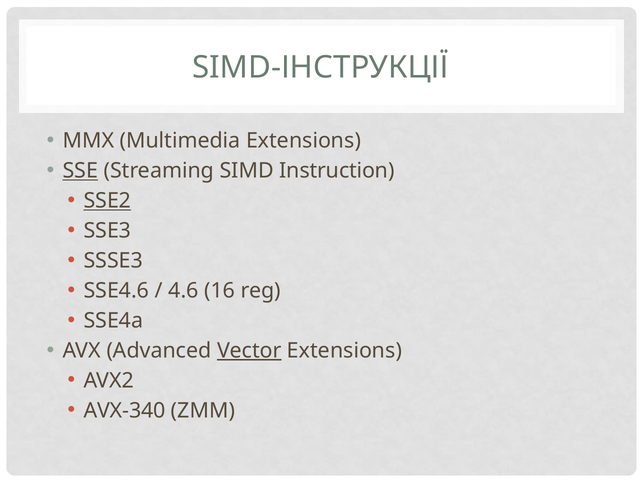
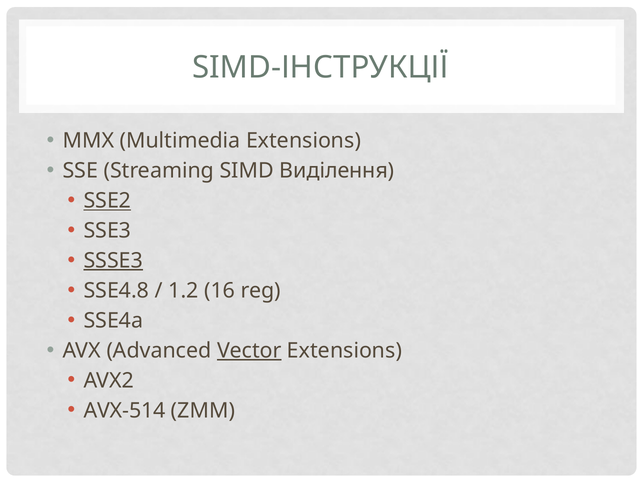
SSE underline: present -> none (80, 171)
Instruction: Instruction -> Виділення (337, 171)
SSSE3 underline: none -> present (113, 261)
SSE4.6: SSE4.6 -> SSE4.8 (116, 291)
4.6: 4.6 -> 1.2 (183, 291)
AVX-340: AVX-340 -> AVX-514 (125, 411)
